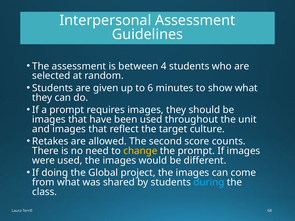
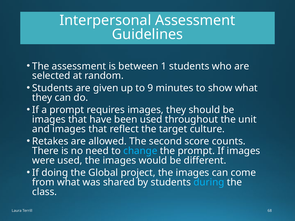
4: 4 -> 1 (164, 66)
6: 6 -> 9 (150, 88)
change colour: yellow -> light blue (140, 151)
